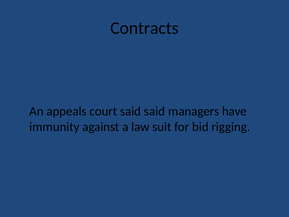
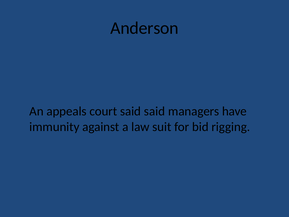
Contracts: Contracts -> Anderson (144, 28)
